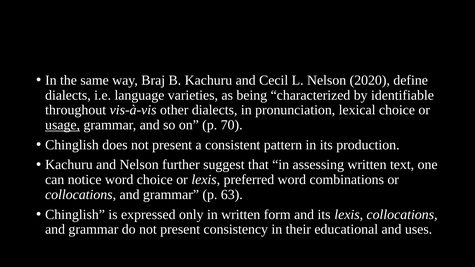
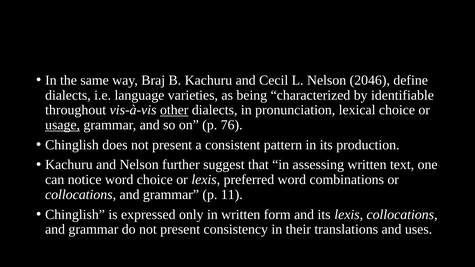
2020: 2020 -> 2046 (370, 80)
other underline: none -> present (174, 110)
70: 70 -> 76 (232, 125)
63: 63 -> 11 (232, 195)
educational: educational -> translations (346, 230)
